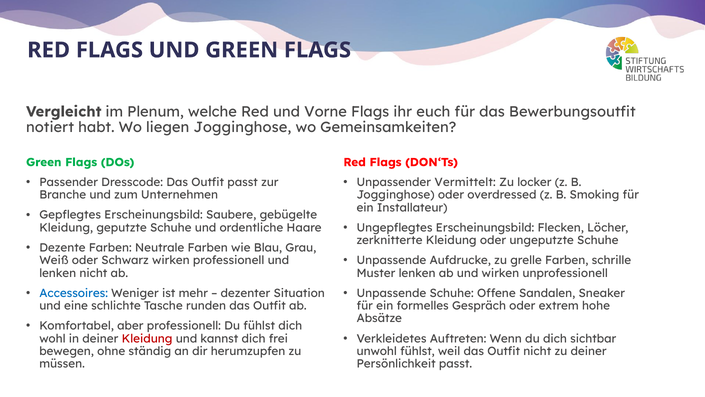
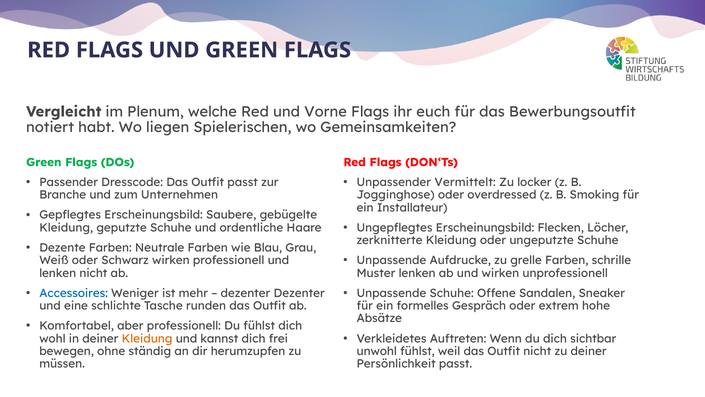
liegen Jogginghose: Jogginghose -> Spielerischen (242, 127)
dezenter Situation: Situation -> Dezenter (299, 293)
Kleidung colour: red -> orange (147, 338)
